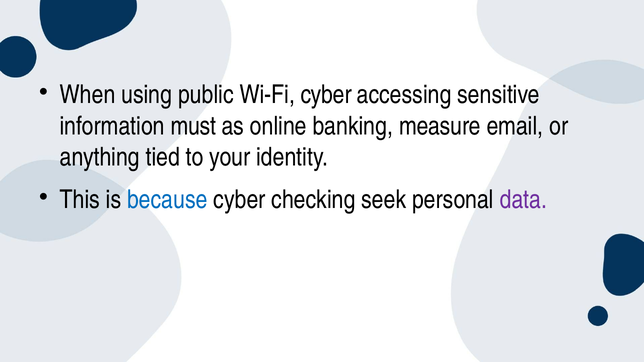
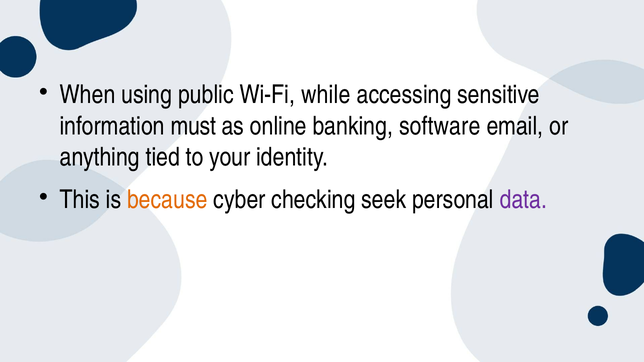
Wi-Fi cyber: cyber -> while (326, 95)
measure: measure -> software (440, 126)
because colour: blue -> orange (167, 200)
